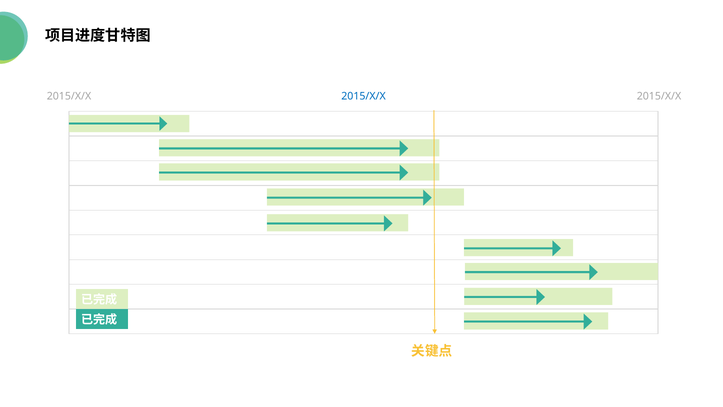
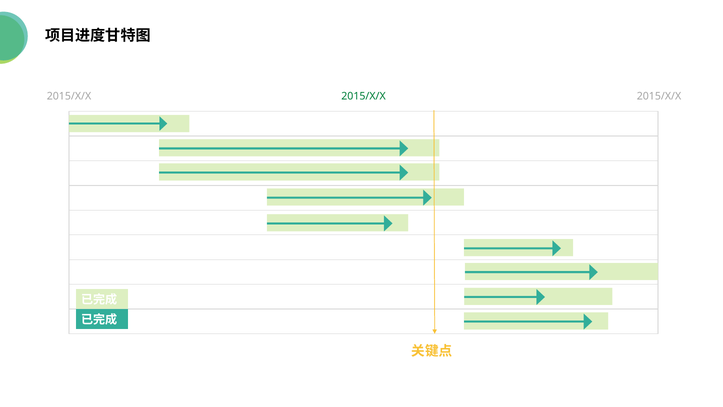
2015/X/X colour: blue -> green (364, 96)
